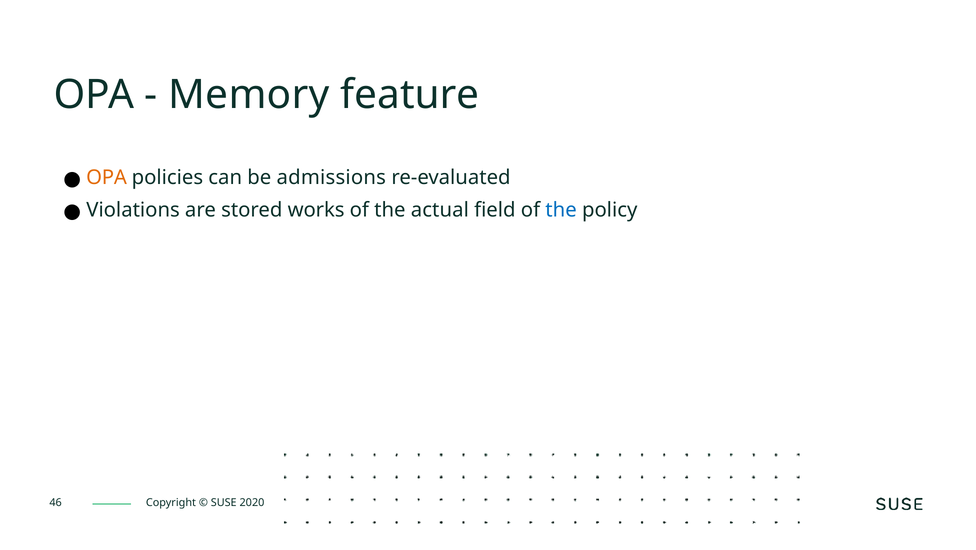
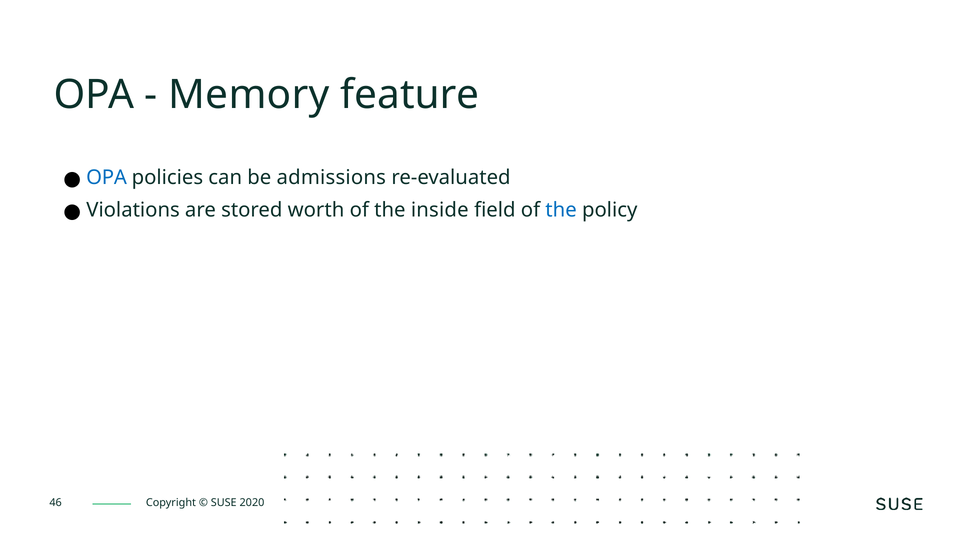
OPA colour: orange -> blue (107, 177)
works: works -> worth (316, 210)
actual: actual -> inside (440, 210)
